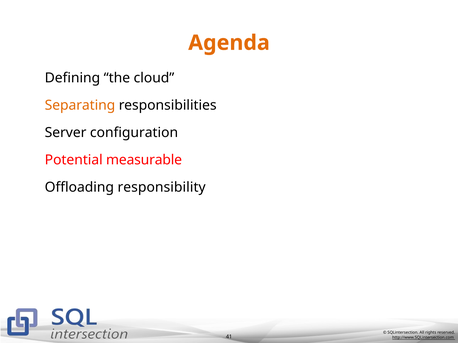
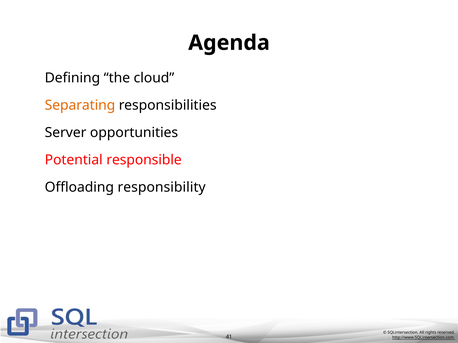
Agenda colour: orange -> black (229, 43)
configuration: configuration -> opportunities (134, 133)
measurable: measurable -> responsible (144, 160)
